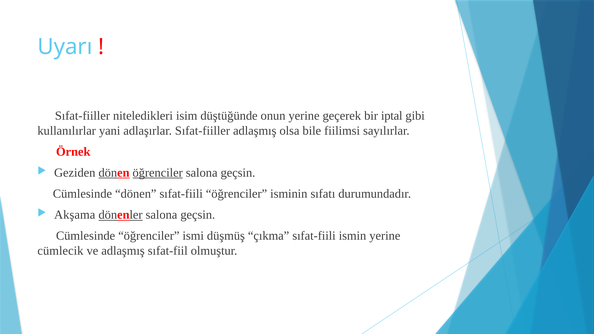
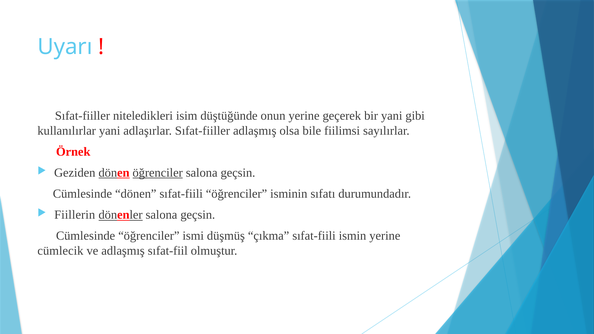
bir iptal: iptal -> yani (392, 116)
Akşama: Akşama -> Fiillerin (75, 215)
